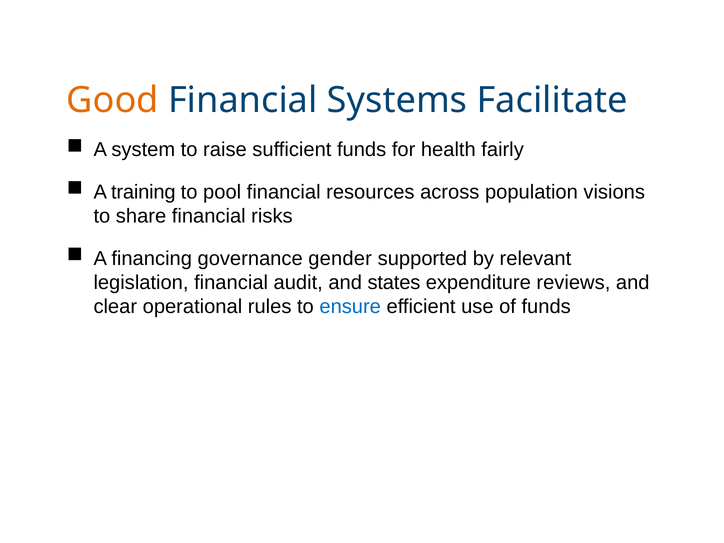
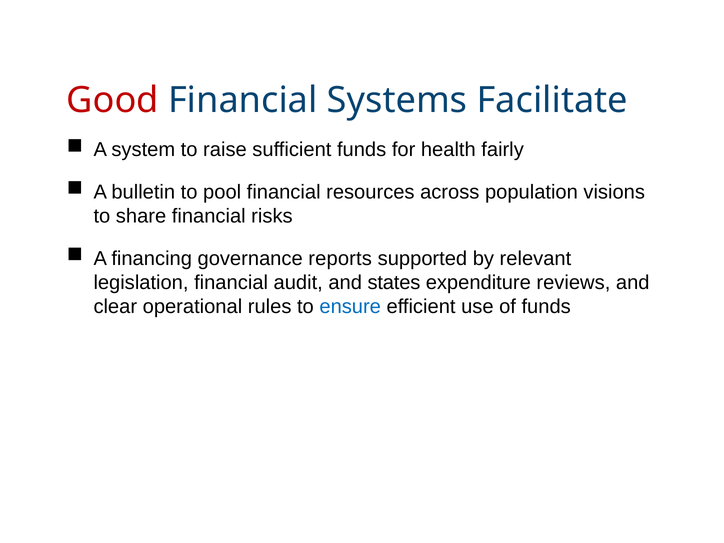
Good colour: orange -> red (113, 100)
training: training -> bulletin (143, 192)
gender: gender -> reports (340, 258)
